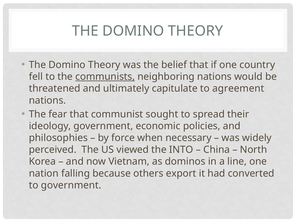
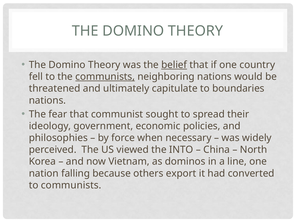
belief underline: none -> present (174, 65)
agreement: agreement -> boundaries (238, 89)
to government: government -> communists (71, 185)
